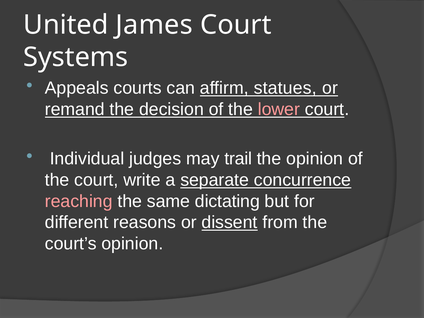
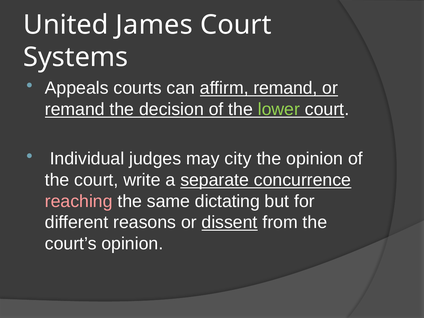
affirm statues: statues -> remand (286, 88)
lower colour: pink -> light green (279, 109)
trail: trail -> city (238, 159)
